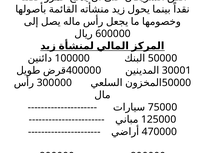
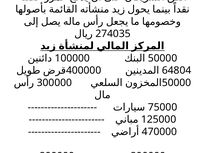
600000: 600000 -> 274035 (113, 34)
30001: 30001 -> 64804 (177, 71)
